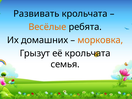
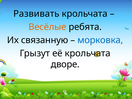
домашних: домашних -> связанную (45, 40)
морковка colour: orange -> blue (100, 40)
семья: семья -> дворе (65, 64)
